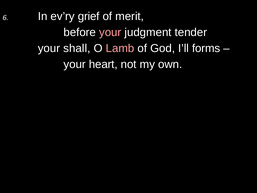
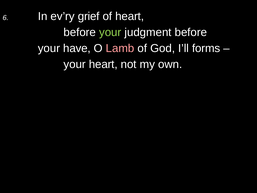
of merit: merit -> heart (130, 16)
your colour: pink -> light green (110, 32)
judgment tender: tender -> before (191, 32)
shall: shall -> have (77, 48)
